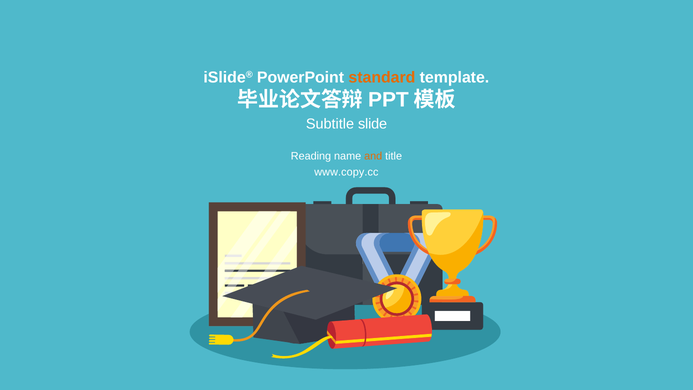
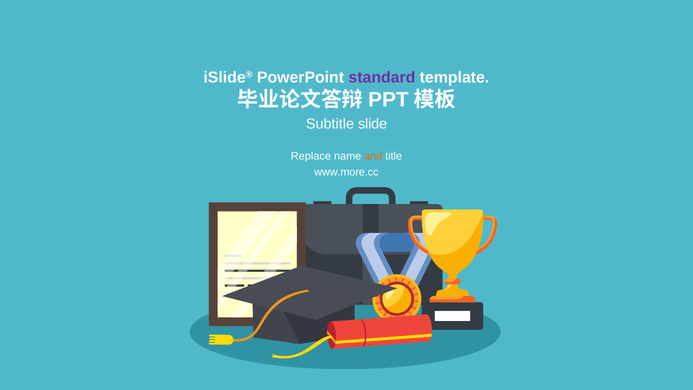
standard colour: orange -> purple (382, 77)
Reading: Reading -> Replace (311, 156)
www.copy.cc: www.copy.cc -> www.more.cc (346, 172)
